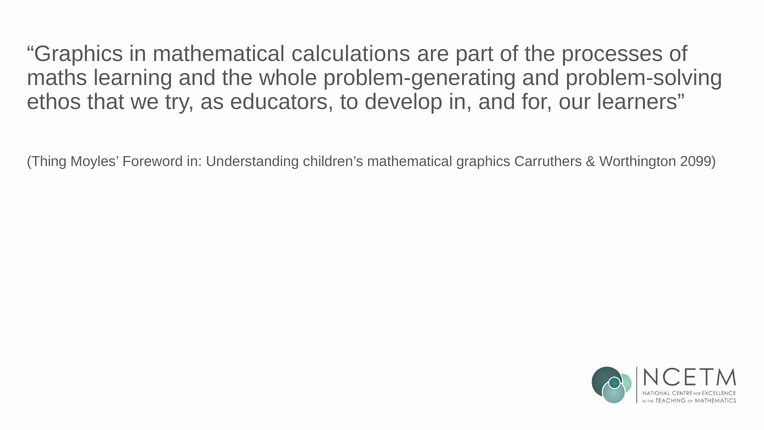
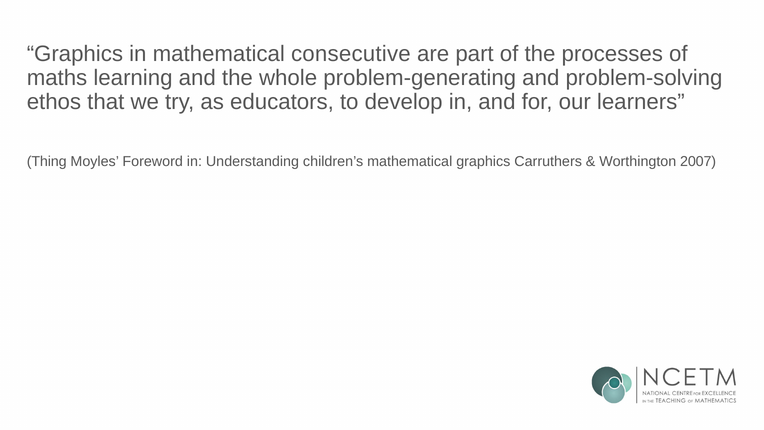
calculations: calculations -> consecutive (351, 54)
2099: 2099 -> 2007 (698, 162)
